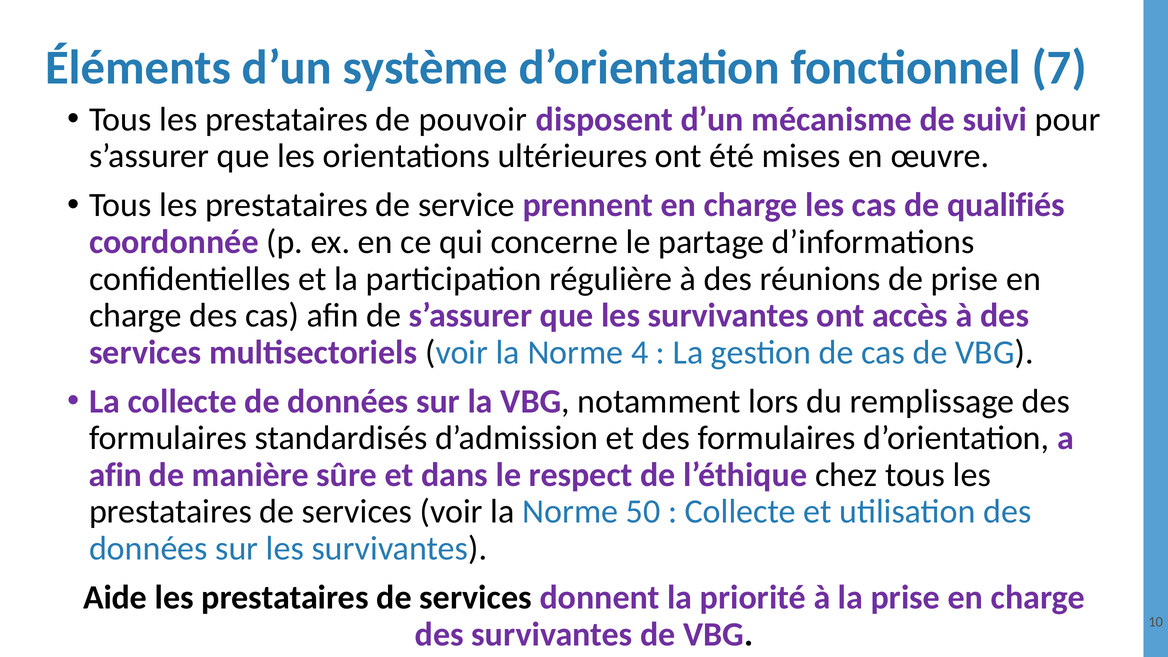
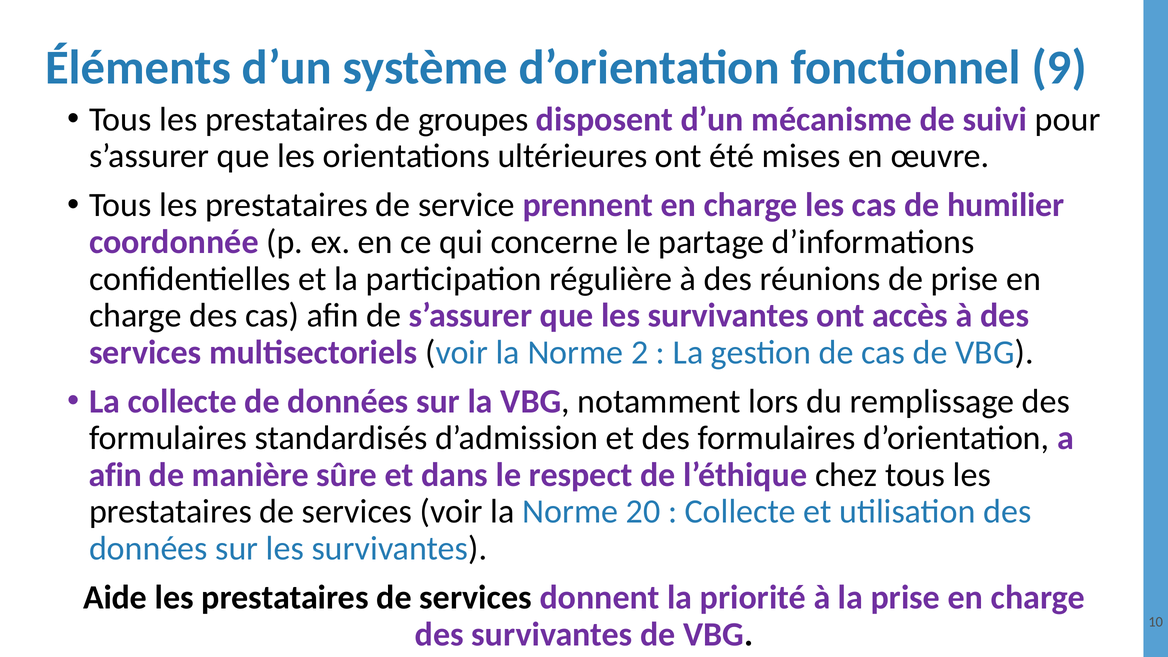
7: 7 -> 9 (1059, 68)
pouvoir: pouvoir -> groupes (473, 119)
qualifiés: qualifiés -> humilier (1006, 205)
4: 4 -> 2 (640, 352)
50: 50 -> 20 (643, 512)
